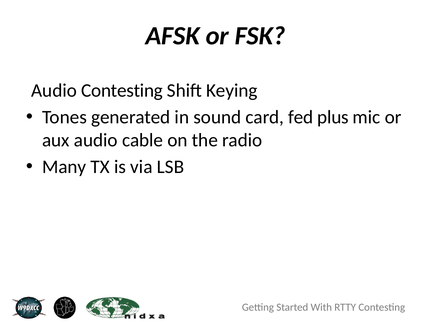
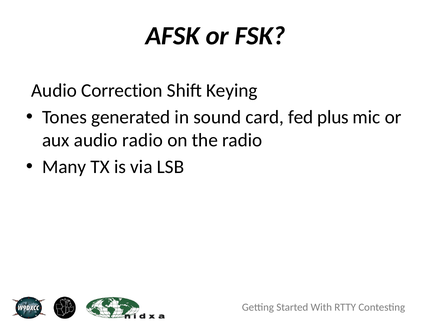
Audio Contesting: Contesting -> Correction (122, 90)
audio cable: cable -> radio (143, 140)
